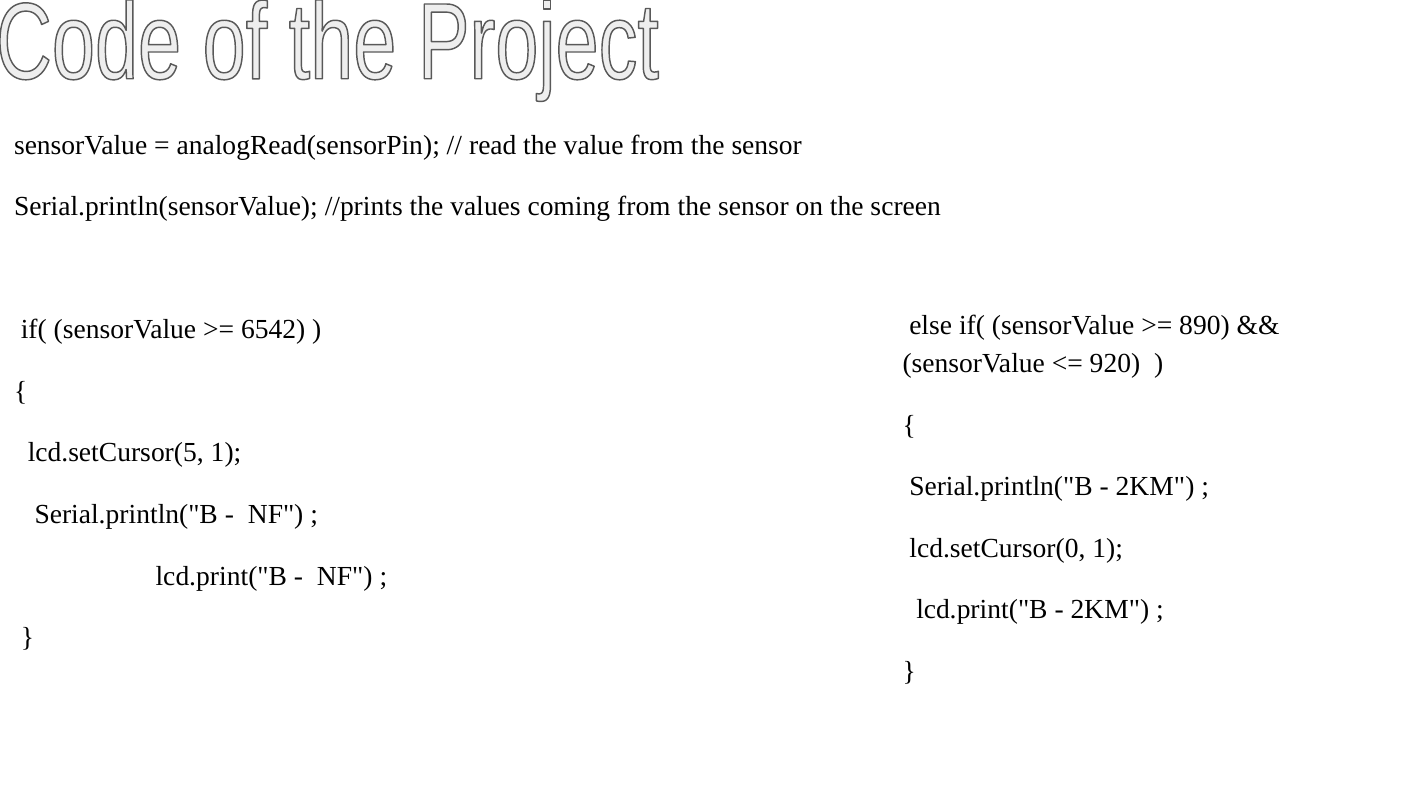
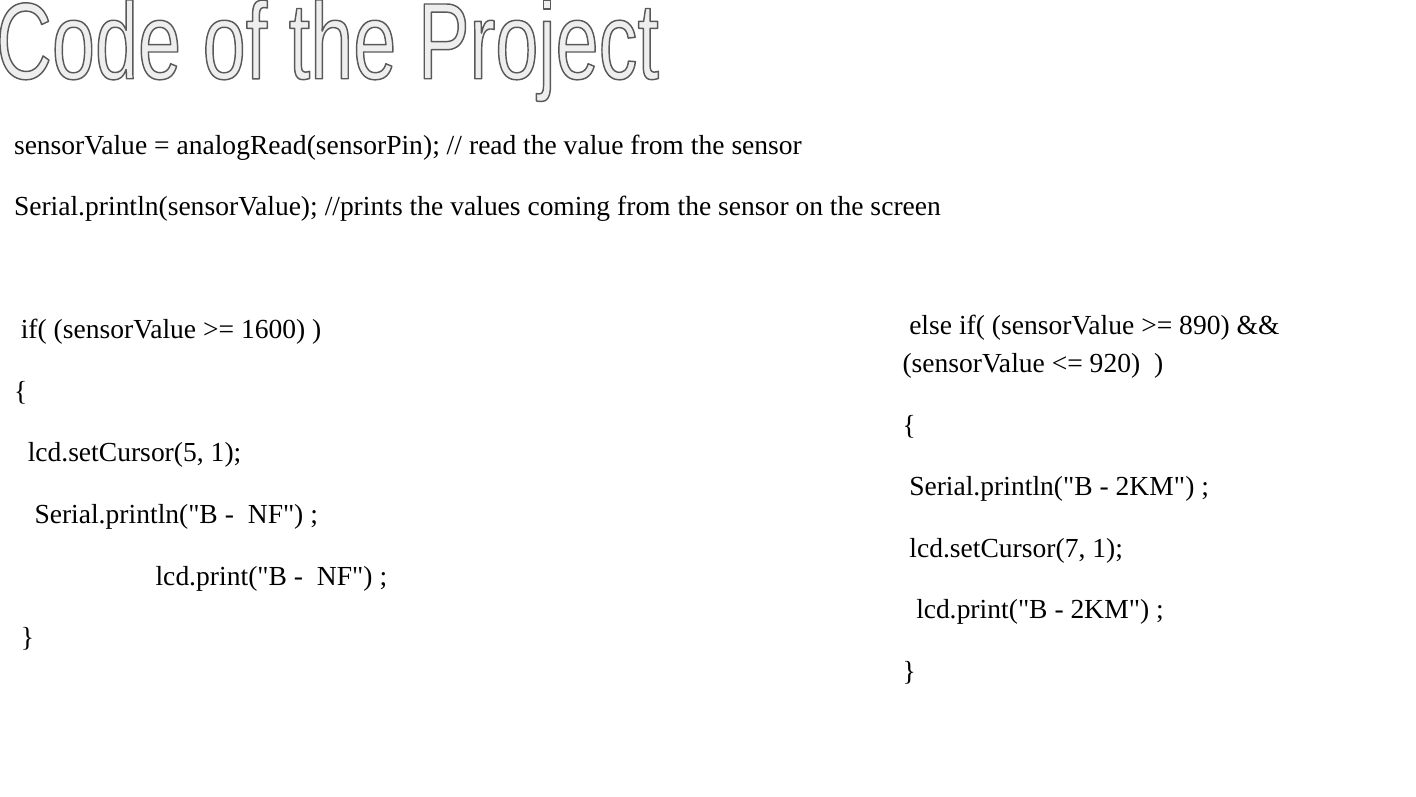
6542: 6542 -> 1600 (273, 329)
lcd.setCursor(0: lcd.setCursor(0 -> lcd.setCursor(7 (997, 548)
